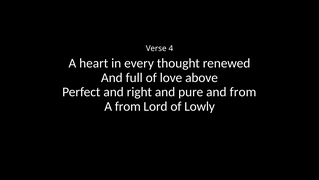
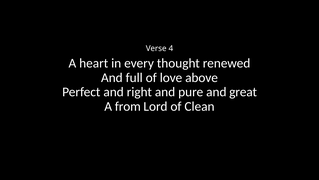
and from: from -> great (243, 92)
Lowly: Lowly -> Clean (199, 106)
